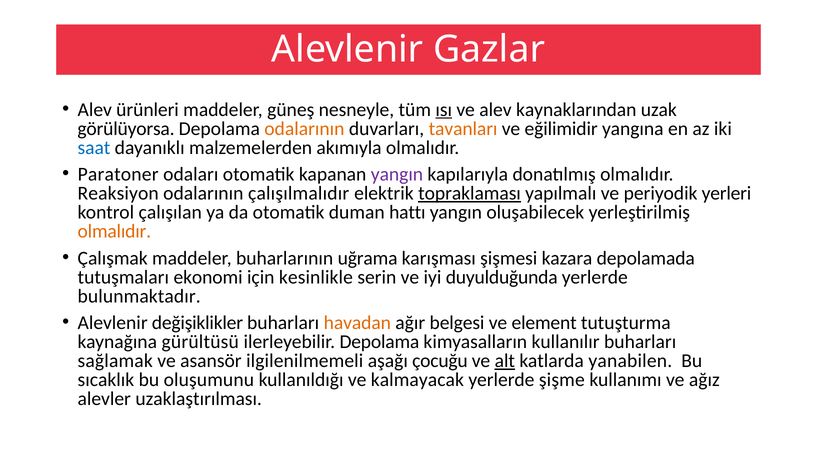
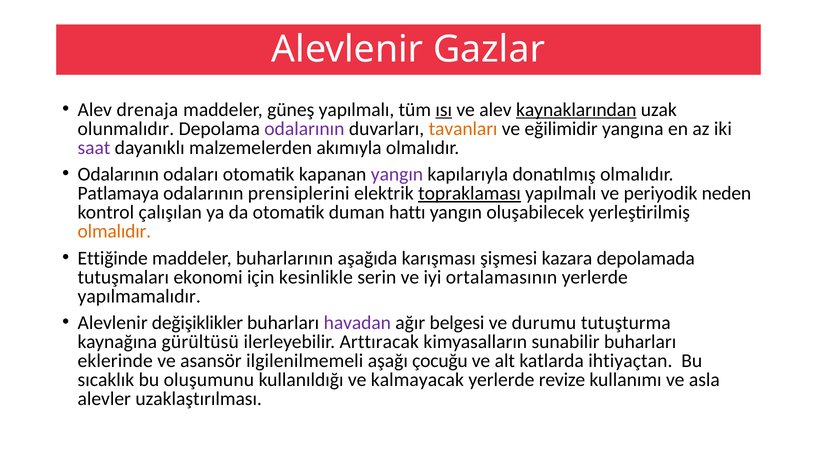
ürünleri: ürünleri -> drenaja (147, 109)
güneş nesneyle: nesneyle -> yapılmalı (356, 109)
kaynaklarından underline: none -> present (576, 109)
görülüyorsa: görülüyorsa -> olunmalıdır (126, 128)
odalarının colour: orange -> purple (304, 128)
saat colour: blue -> purple (94, 147)
Paratoner: Paratoner -> Odalarının (118, 174)
Reaksiyon: Reaksiyon -> Patlamaya (118, 193)
çalışılmalıdır: çalışılmalıdır -> prensiplerini (299, 193)
yerleri: yerleri -> neden (726, 193)
Çalışmak: Çalışmak -> Ettiğinde (113, 258)
uğrama: uğrama -> aşağıda (368, 258)
duyulduğunda: duyulduğunda -> ortalamasının (502, 277)
bulunmaktadır: bulunmaktadır -> yapılmamalıdır (139, 296)
havadan colour: orange -> purple (357, 322)
element: element -> durumu (544, 322)
ilerleyebilir Depolama: Depolama -> Arttıracak (379, 341)
kullanılır: kullanılır -> sunabilir (566, 341)
sağlamak: sağlamak -> eklerinde (115, 360)
alt underline: present -> none (505, 360)
yanabilen: yanabilen -> ihtiyaçtan (630, 360)
şişme: şişme -> revize (562, 380)
ağız: ağız -> asla (704, 380)
